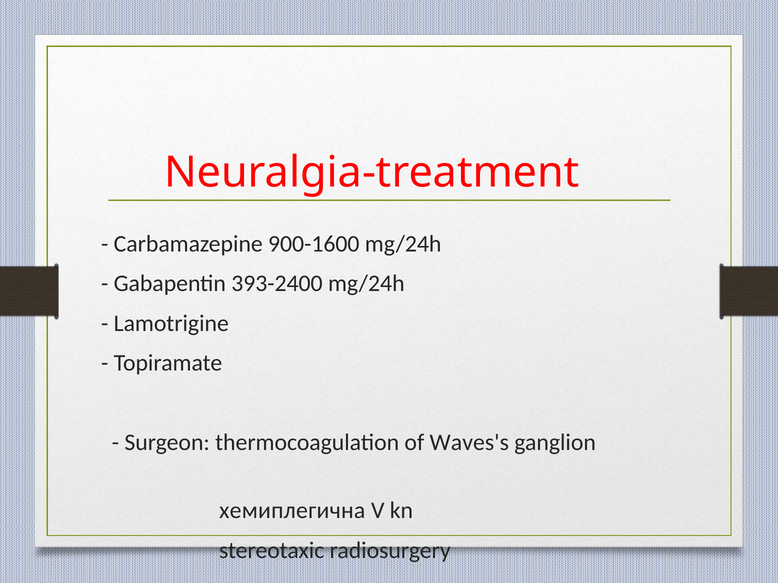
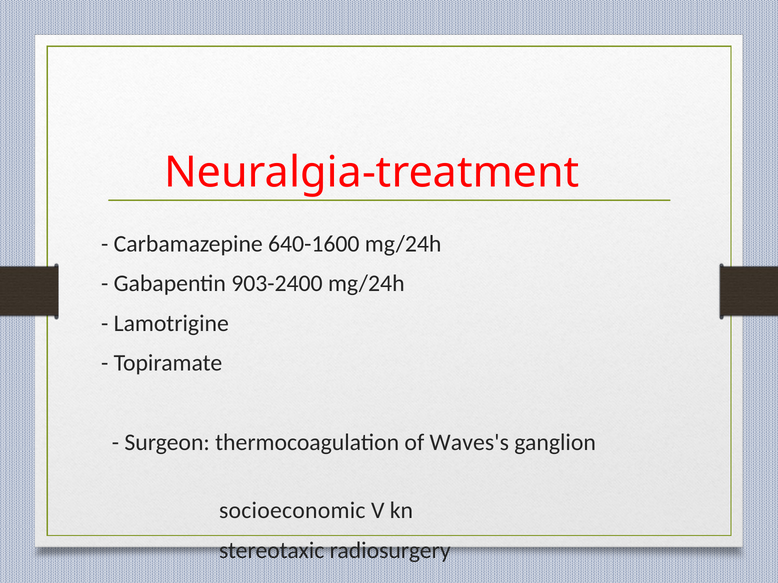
900-1600: 900-1600 -> 640-1600 (314, 244)
393-2400: 393-2400 -> 903-2400 (277, 284)
хемиплегична: хемиплегична -> socioeconomic (292, 511)
